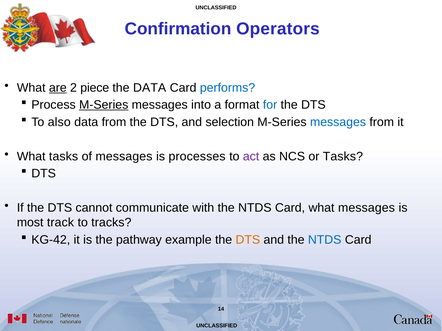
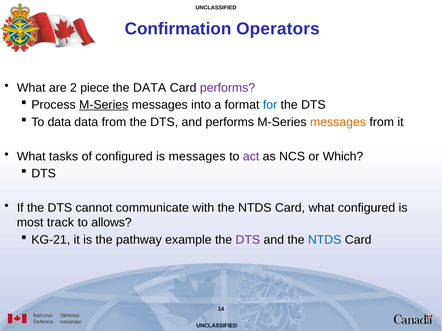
are underline: present -> none (58, 88)
performs colour: blue -> purple (228, 88)
To also: also -> data (59, 122)
and selection: selection -> performs (230, 122)
messages colour: blue -> orange (338, 122)
of messages: messages -> configured (124, 157)
is processes: processes -> messages (197, 157)
or Tasks: Tasks -> Which (343, 157)
what messages: messages -> configured (367, 208)
tracks: tracks -> allows (111, 223)
KG-42: KG-42 -> KG-21 (51, 240)
DTS colour: orange -> purple (248, 240)
